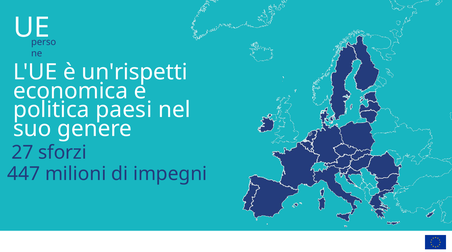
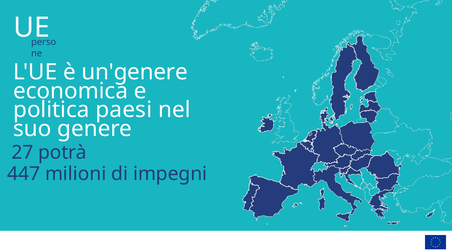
un'rispetti: un'rispetti -> un'genere (135, 72)
sforzi: sforzi -> potrà (63, 153)
